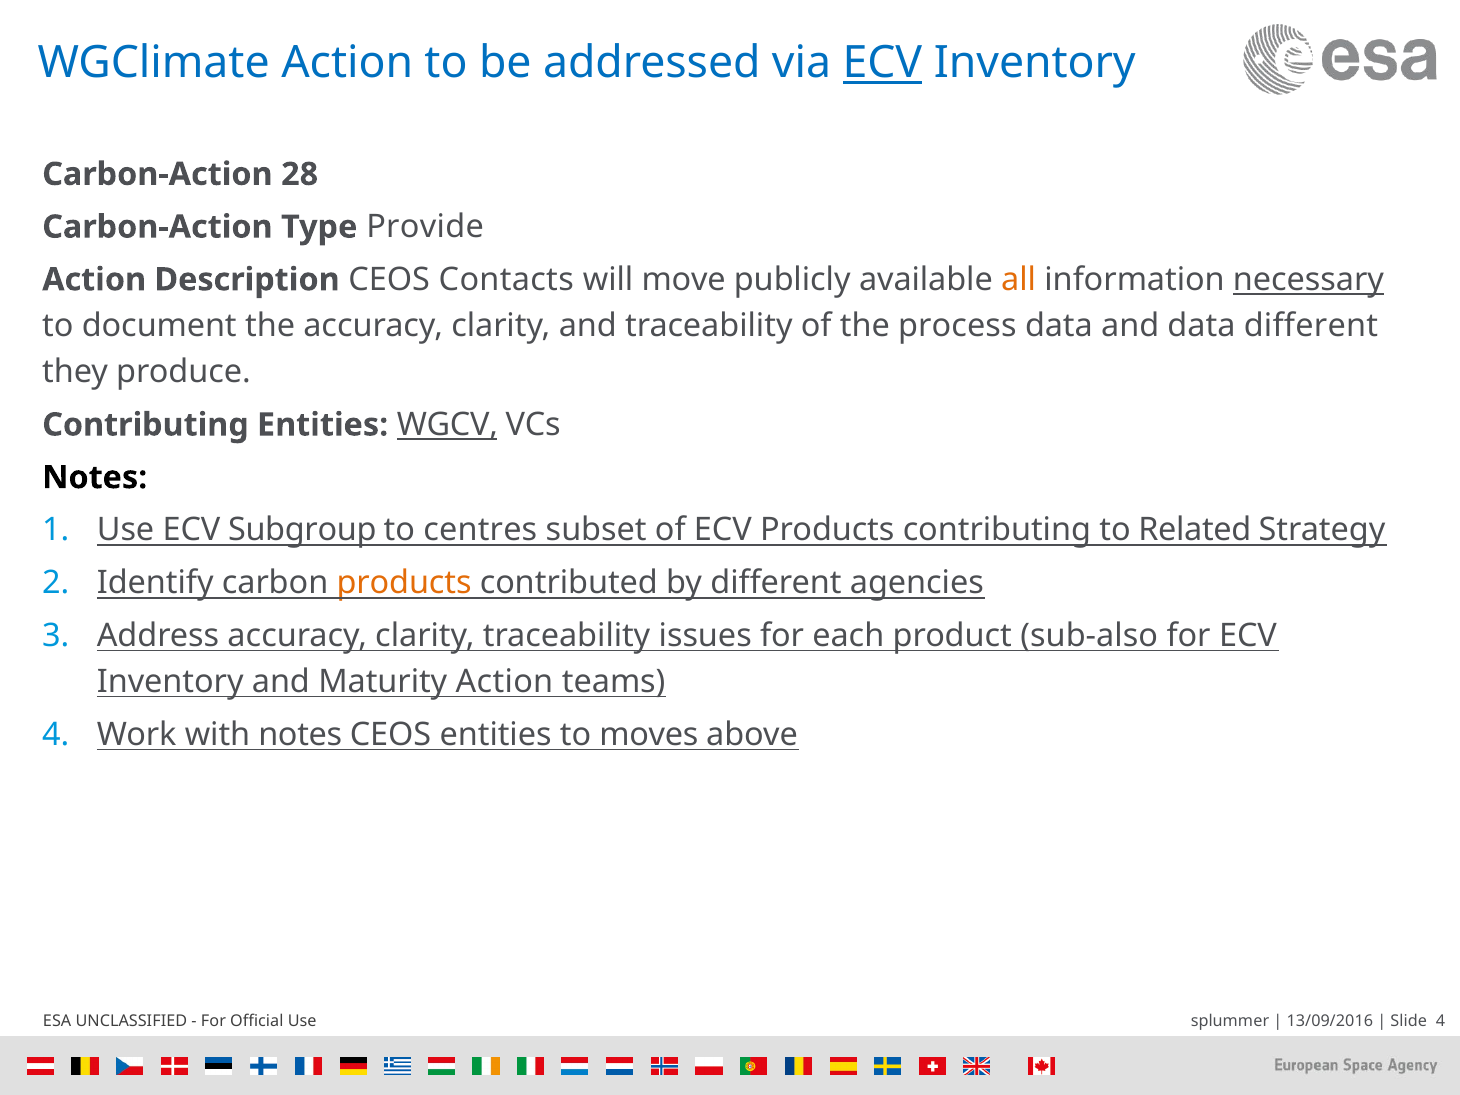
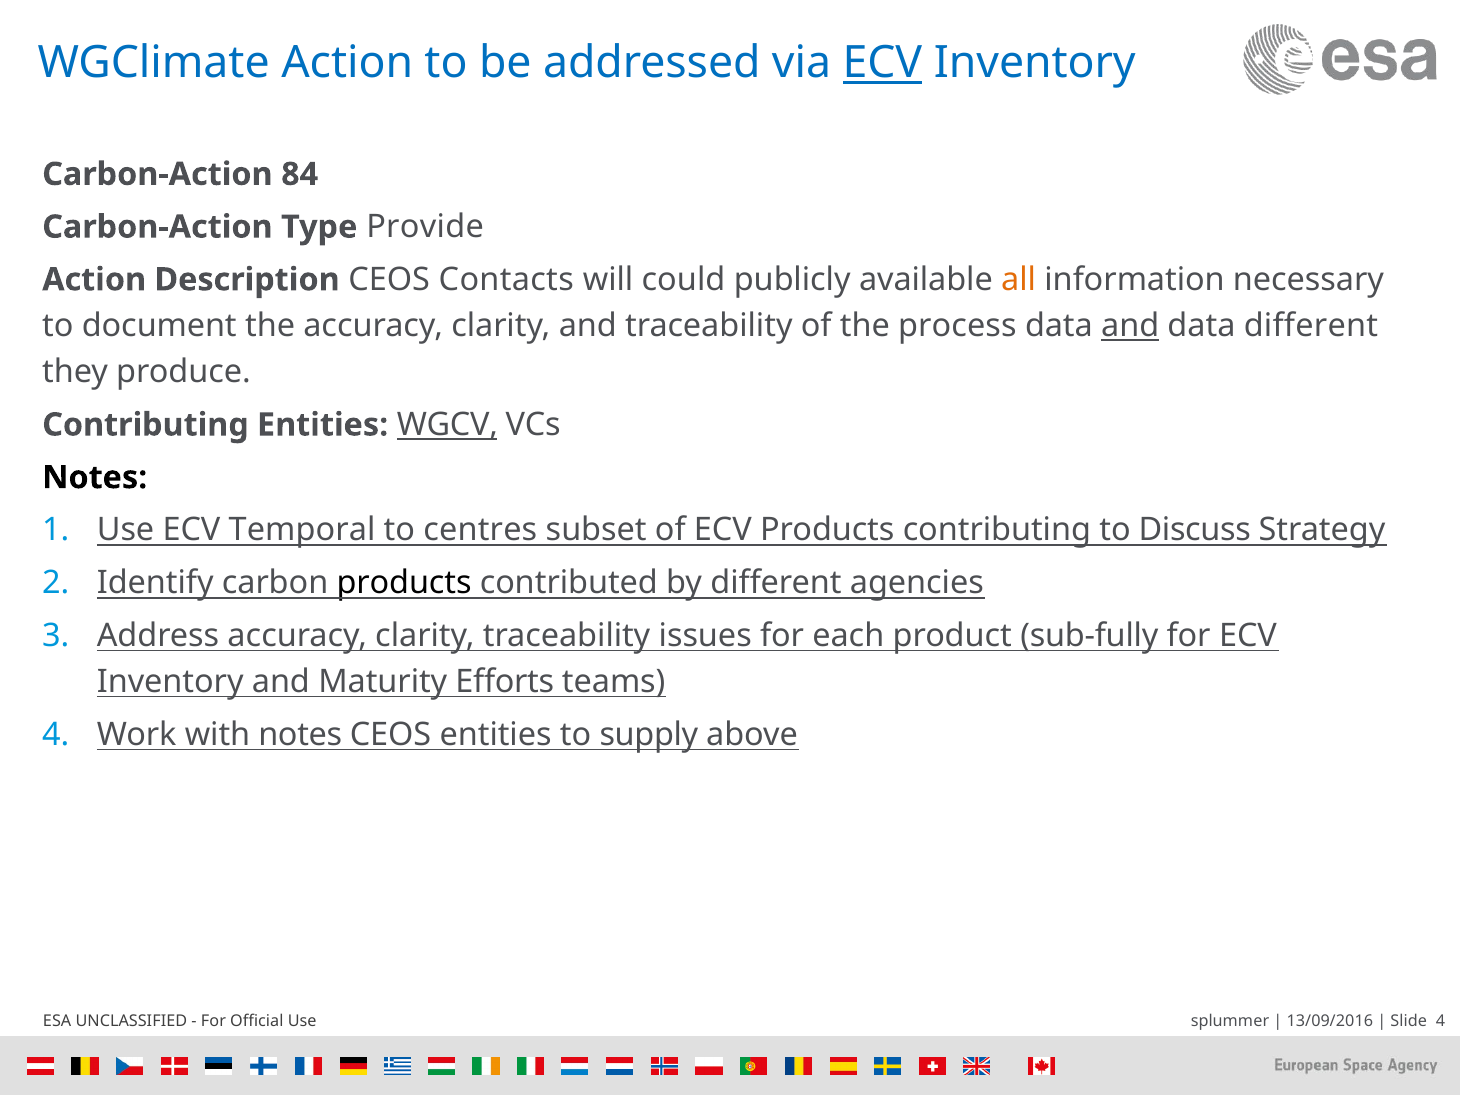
28: 28 -> 84 (300, 174)
move: move -> could (684, 280)
necessary underline: present -> none (1308, 280)
and underline: none -> present (1130, 326)
Subgroup: Subgroup -> Temporal (302, 530)
Related: Related -> Discuss (1195, 530)
products colour: orange -> black (404, 583)
sub-also: sub-also -> sub-fully (1089, 636)
Maturity Action: Action -> Efforts (505, 682)
moves: moves -> supply (649, 735)
